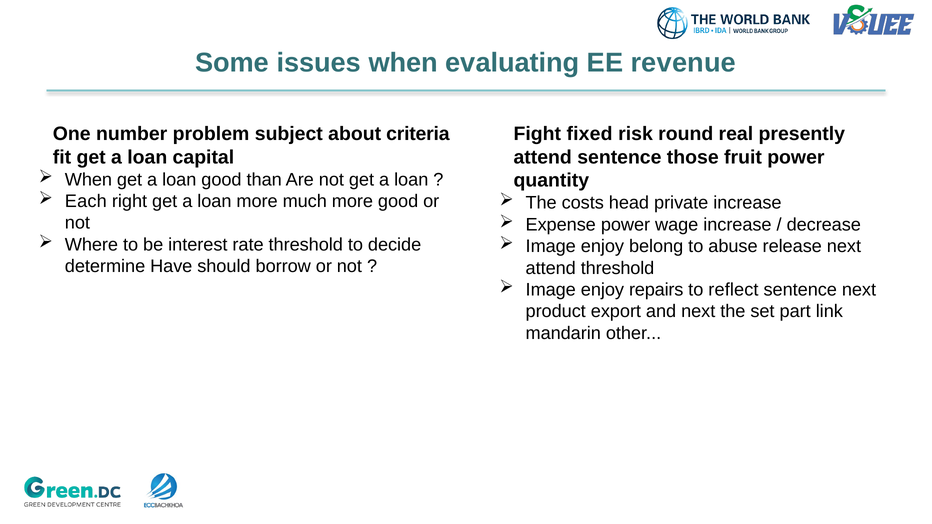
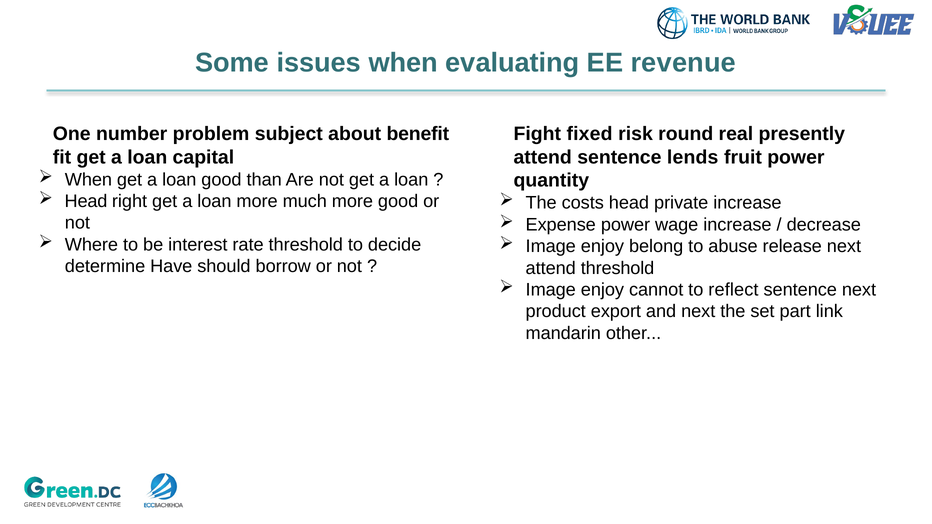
criteria: criteria -> benefit (418, 134)
those: those -> lends (693, 157)
Each: Each -> Head (86, 201)
repairs: repairs -> cannot (656, 290)
